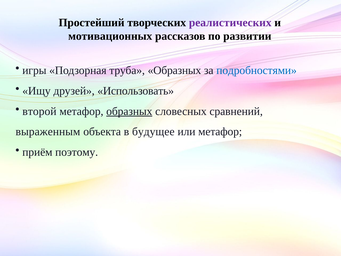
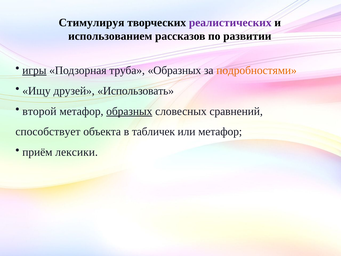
Простейший: Простейший -> Стимулируя (92, 22)
мотивационных: мотивационных -> использованием (110, 36)
игры underline: none -> present (34, 70)
подробностями colour: blue -> orange (257, 70)
выраженным: выраженным -> способствует (48, 132)
будущее: будущее -> табличек (153, 132)
поэтому: поэтому -> лексики (77, 152)
